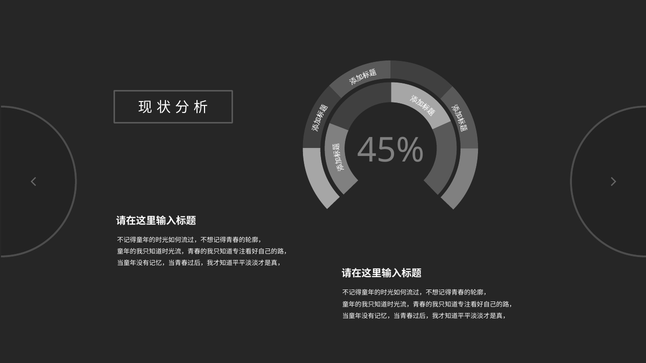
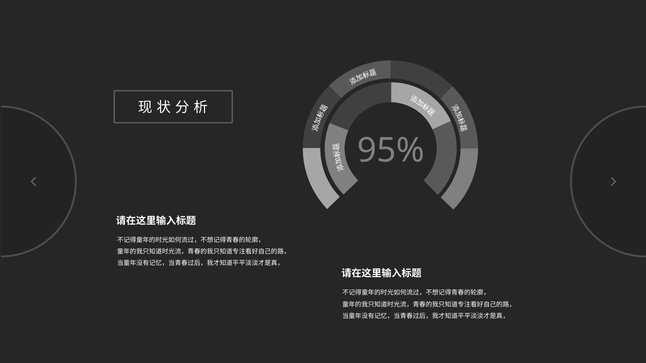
45%: 45% -> 95% (391, 151)
